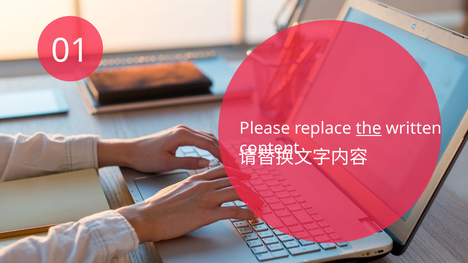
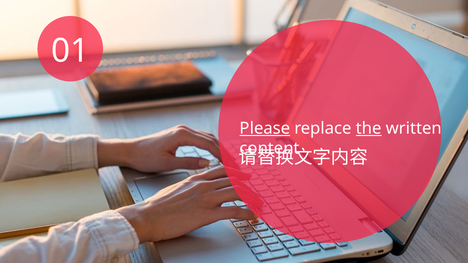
Please underline: none -> present (265, 128)
